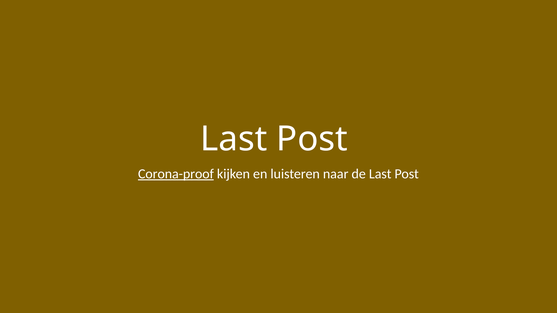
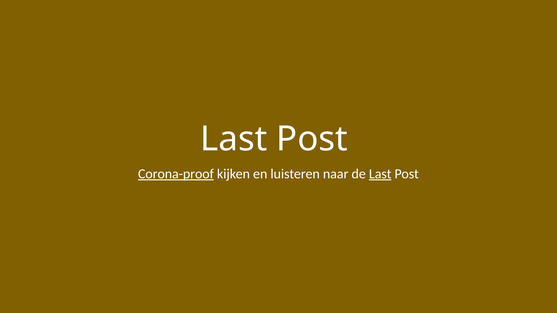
Last underline: none -> present (380, 174)
